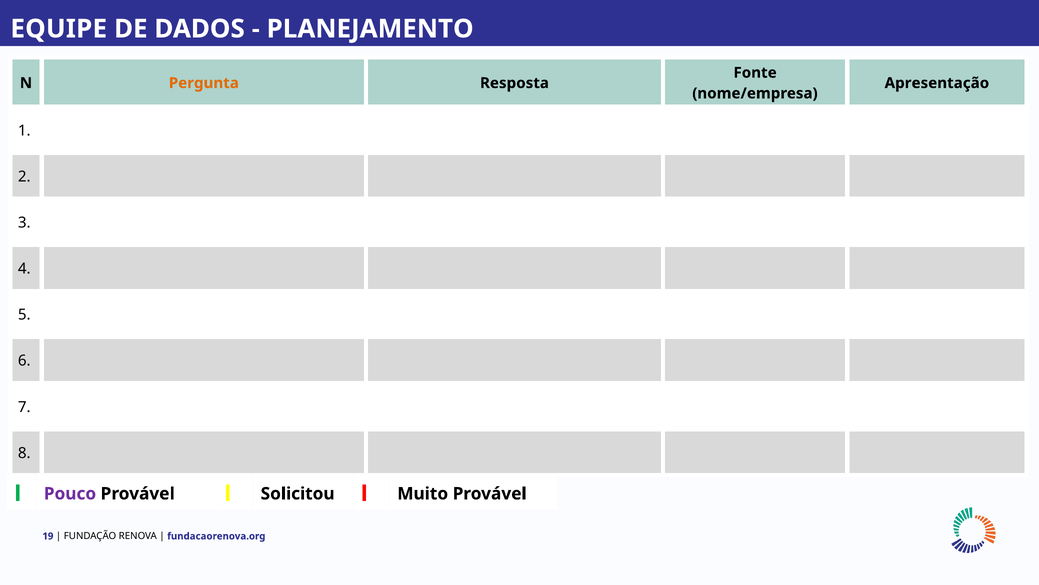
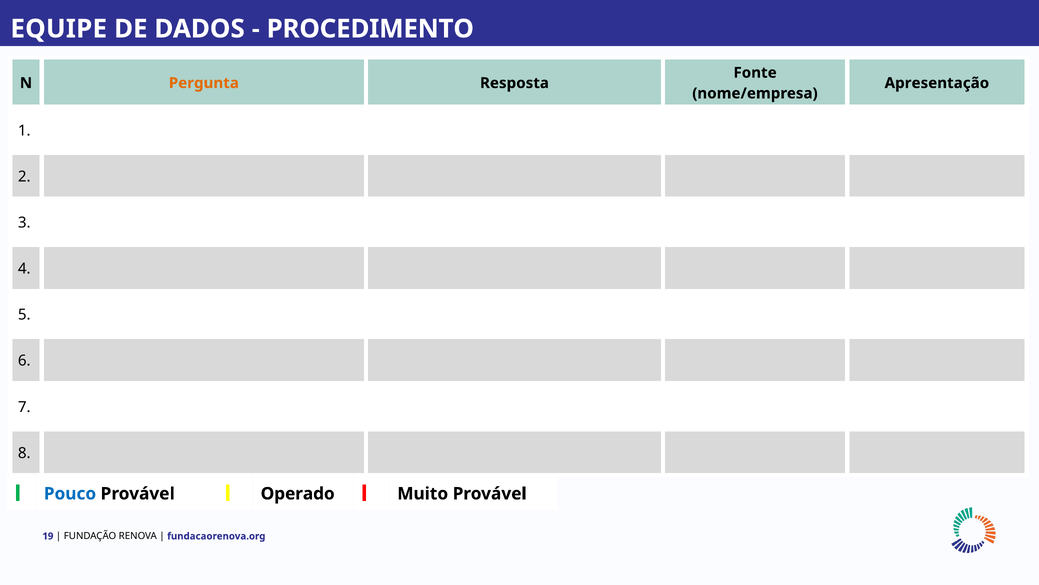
PLANEJAMENTO: PLANEJAMENTO -> PROCEDIMENTO (370, 29)
Pouco colour: purple -> blue (70, 493)
Solicitou: Solicitou -> Operado (298, 493)
